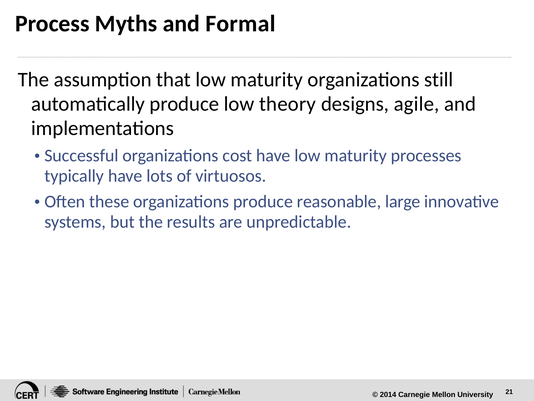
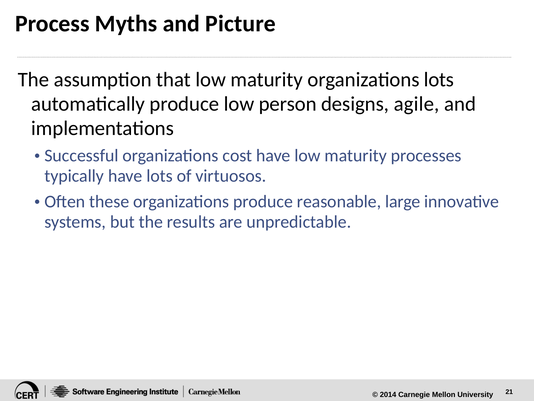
Formal: Formal -> Picture (241, 24)
organizations still: still -> lots (439, 79)
theory: theory -> person (288, 104)
